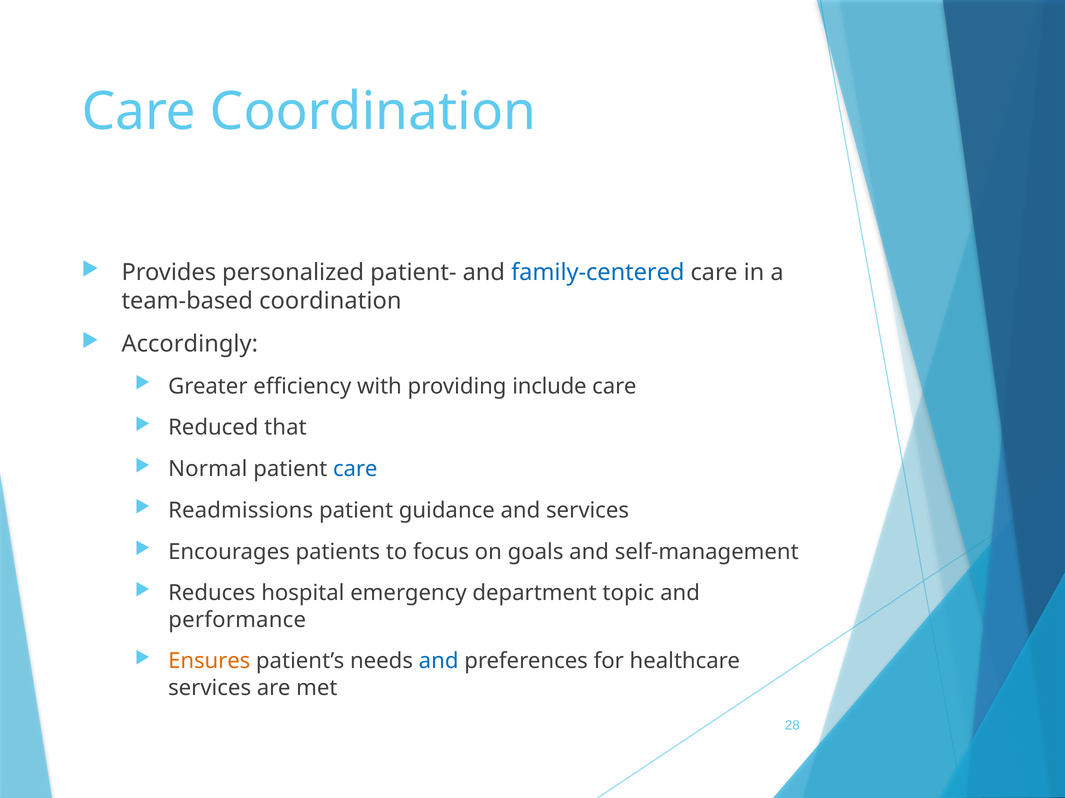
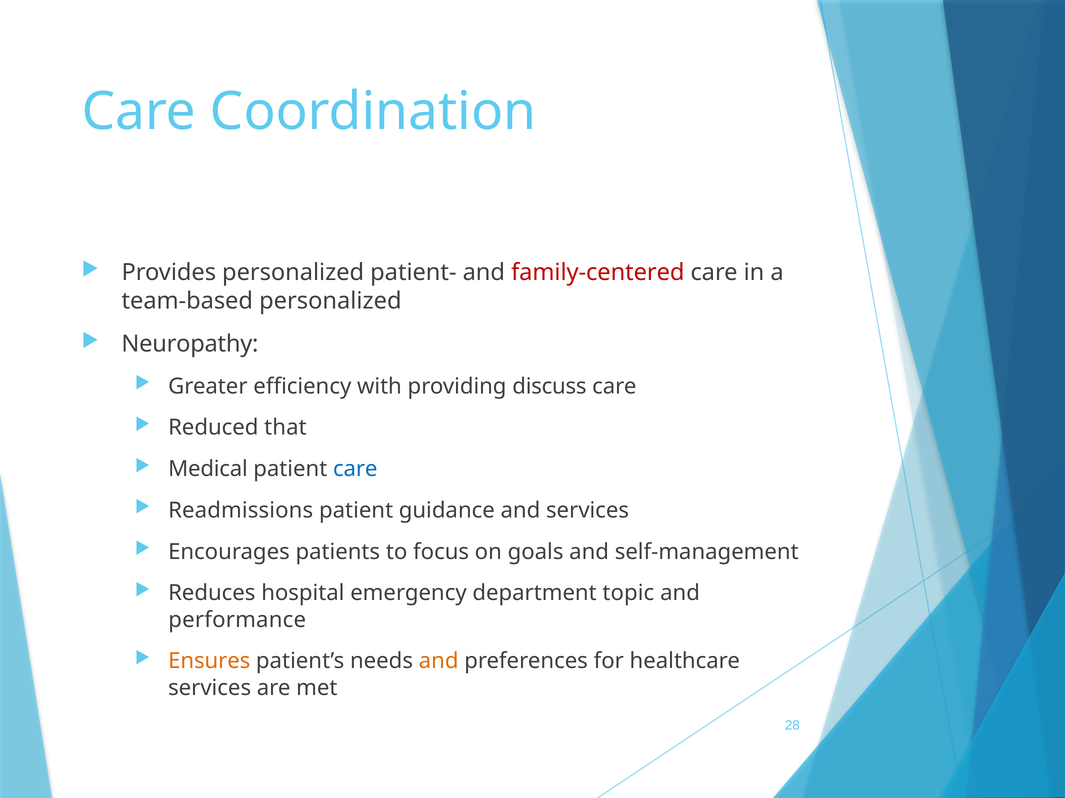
family-centered colour: blue -> red (598, 273)
team-based coordination: coordination -> personalized (330, 301)
Accordingly: Accordingly -> Neuropathy (190, 344)
include: include -> discuss (549, 387)
Normal: Normal -> Medical (208, 469)
and colour: blue -> orange (439, 662)
